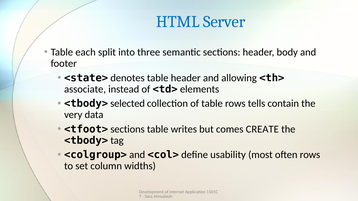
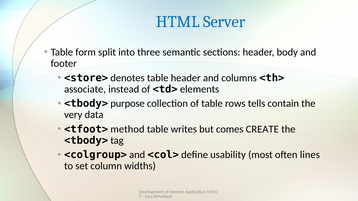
each: each -> form (86, 52)
<state>: <state> -> <store> (86, 78)
allowing: allowing -> columns (239, 78)
selected: selected -> purpose (128, 104)
<tfoot> sections: sections -> method (127, 129)
often rows: rows -> lines (310, 155)
